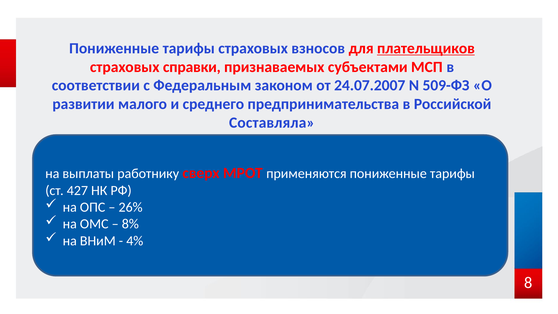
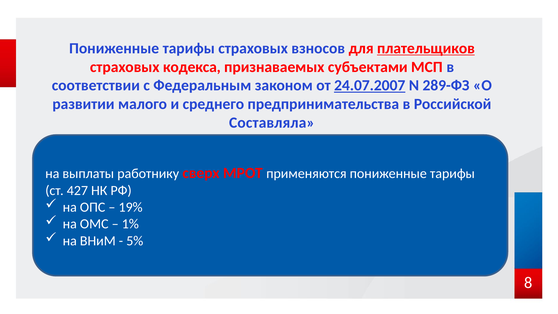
справки: справки -> кодекса (192, 67)
24.07.2007 underline: none -> present (370, 86)
509-ФЗ: 509-ФЗ -> 289-ФЗ (446, 86)
26%: 26% -> 19% (131, 207)
8%: 8% -> 1% (130, 224)
4%: 4% -> 5% (135, 241)
